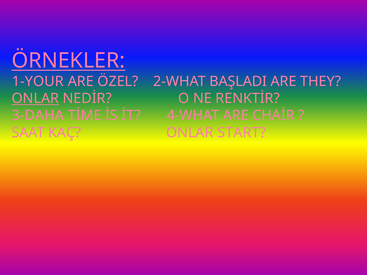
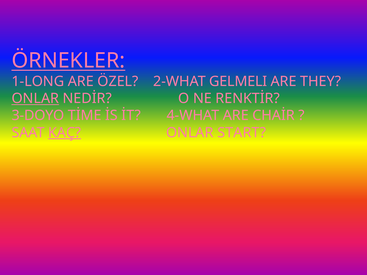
1-YOUR: 1-YOUR -> 1-LONG (38, 81)
BAŞLADI: BAŞLADI -> GELMELI (238, 81)
3-DAHA: 3-DAHA -> 3-DOYO (38, 116)
KAÇ underline: none -> present (65, 133)
